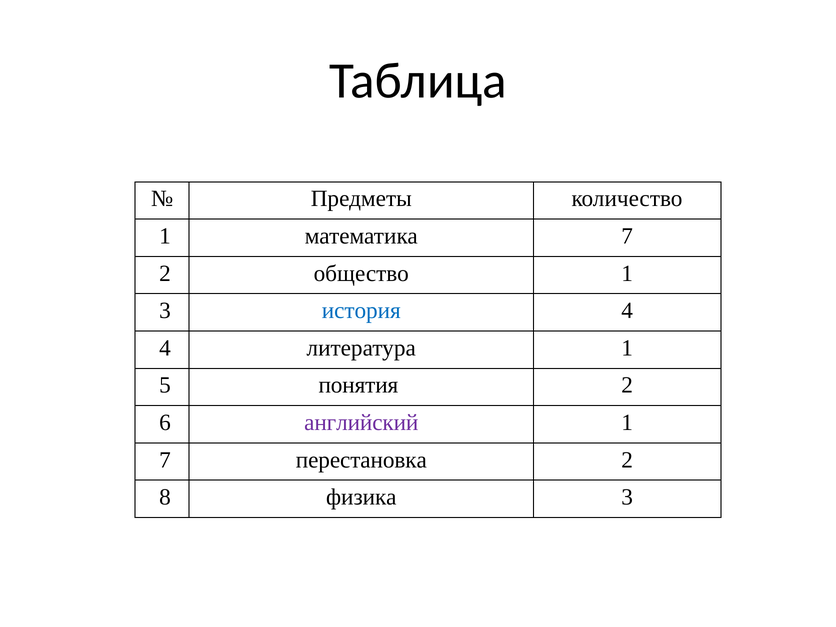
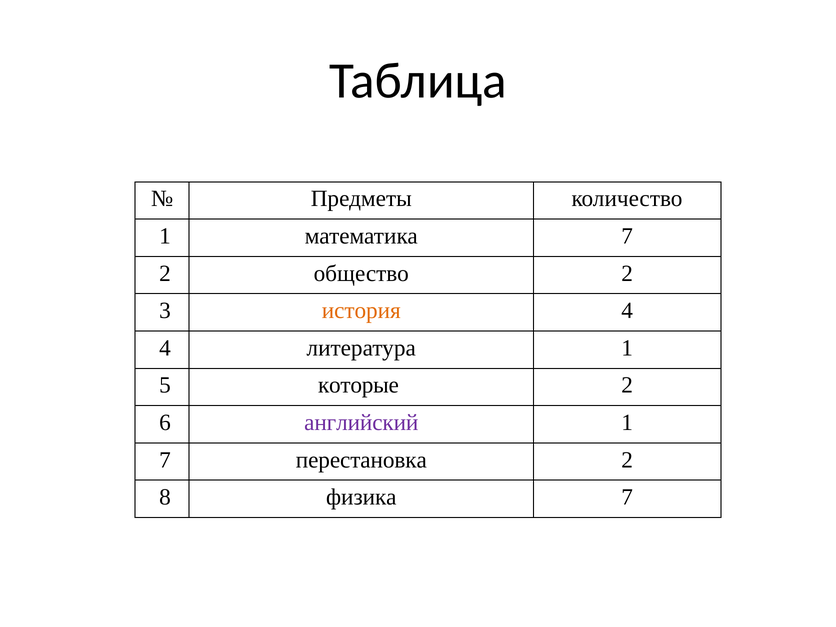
общество 1: 1 -> 2 (627, 273)
история colour: blue -> orange (361, 311)
понятия: понятия -> которые (358, 385)
физика 3: 3 -> 7 (627, 497)
